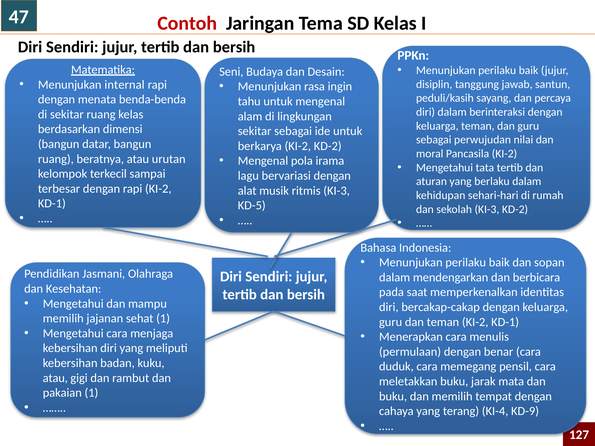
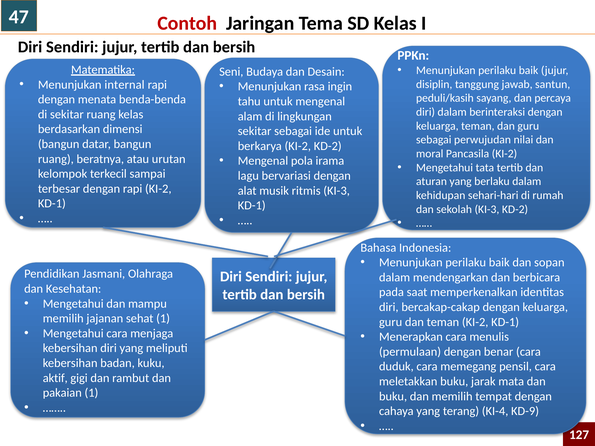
KD-5: KD-5 -> KD-1 (252, 206)
atau: atau -> aktif (55, 378)
